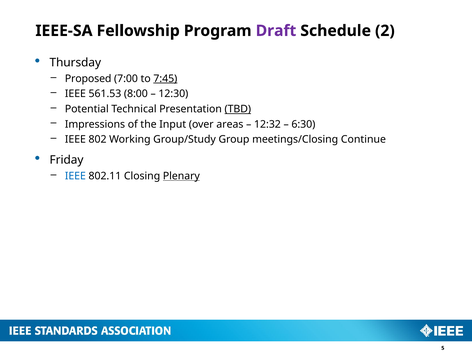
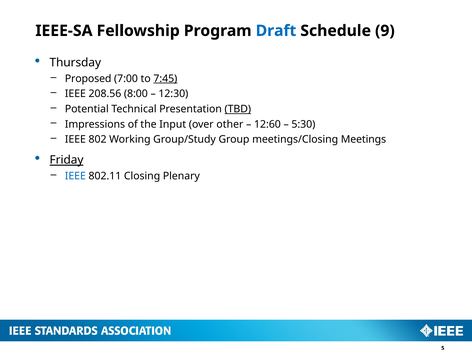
Draft colour: purple -> blue (276, 31)
2: 2 -> 9 (385, 31)
561.53: 561.53 -> 208.56 (105, 94)
areas: areas -> other (230, 124)
12:32: 12:32 -> 12:60 (267, 124)
6:30: 6:30 -> 5:30 (303, 124)
Continue: Continue -> Meetings (363, 139)
Friday underline: none -> present (66, 160)
Plenary underline: present -> none (181, 176)
